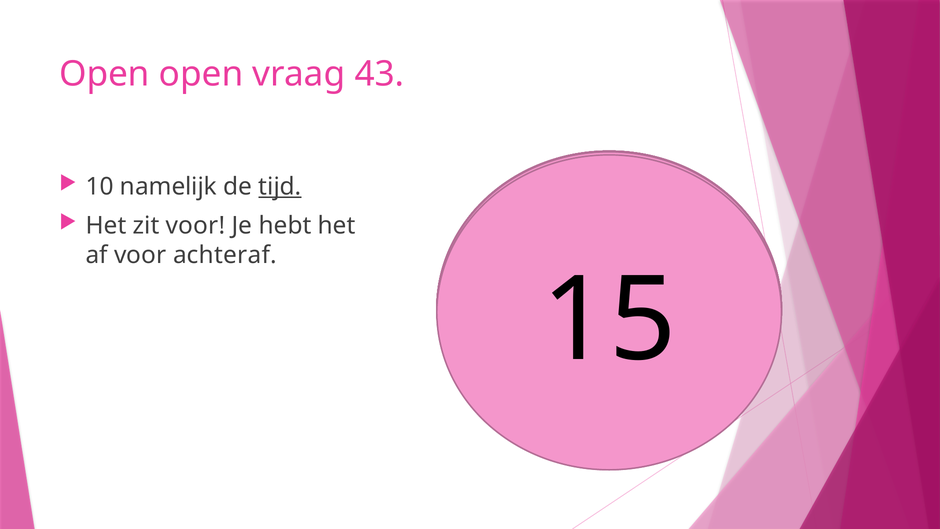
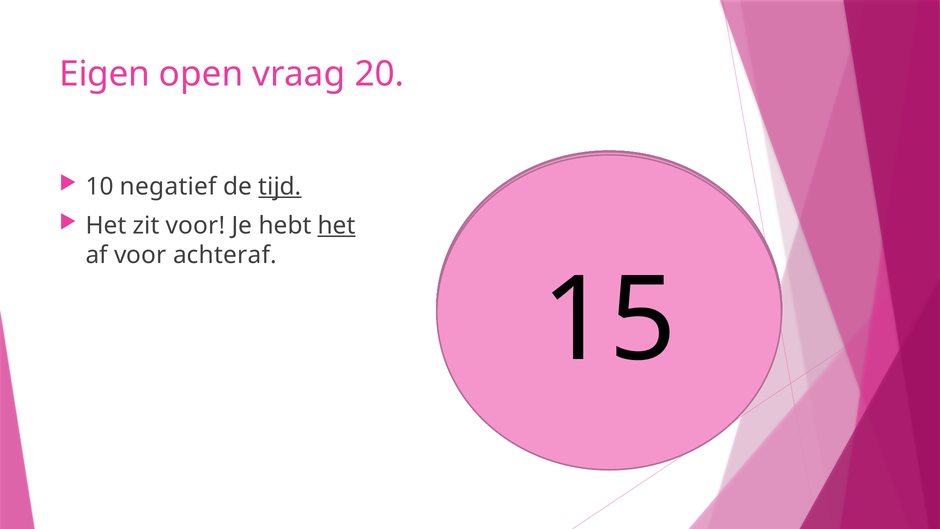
Open: Open -> Eigen (105, 74)
43: 43 -> 20 (379, 74)
namelijk: namelijk -> negatief (168, 186)
het underline: none -> present (337, 226)
